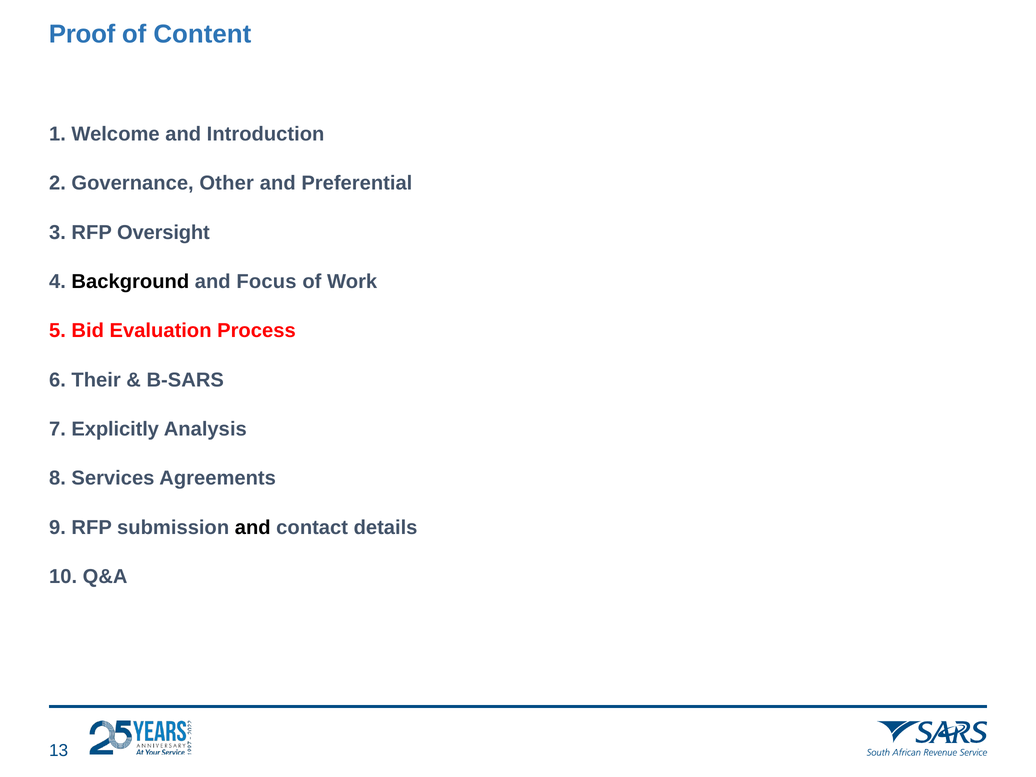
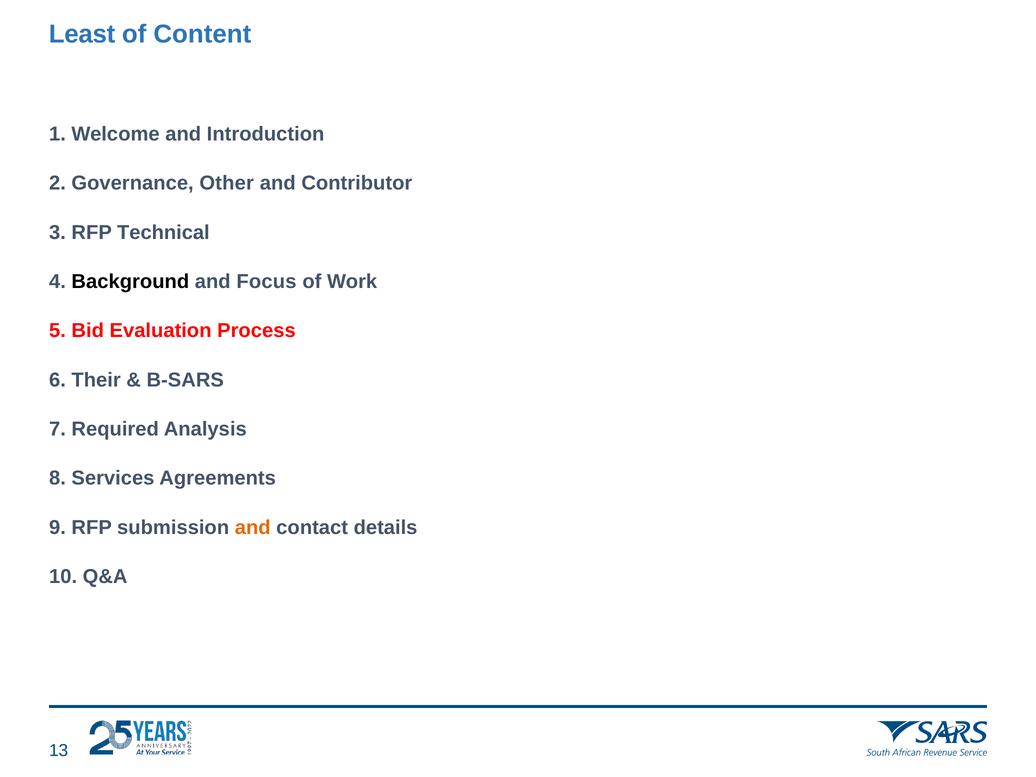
Proof: Proof -> Least (82, 34)
Preferential: Preferential -> Contributor (357, 183)
Oversight: Oversight -> Technical (163, 232)
Explicitly: Explicitly -> Required (115, 429)
and colour: black -> orange (253, 527)
